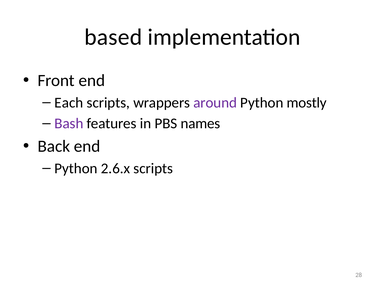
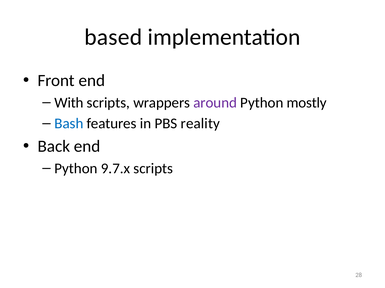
Each: Each -> With (69, 103)
Bash colour: purple -> blue (69, 124)
names: names -> reality (200, 124)
2.6.x: 2.6.x -> 9.7.x (116, 169)
